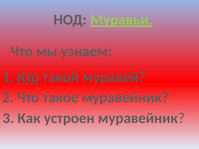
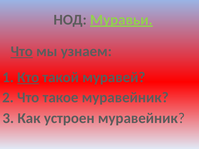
Что underline: none -> present (22, 51)
